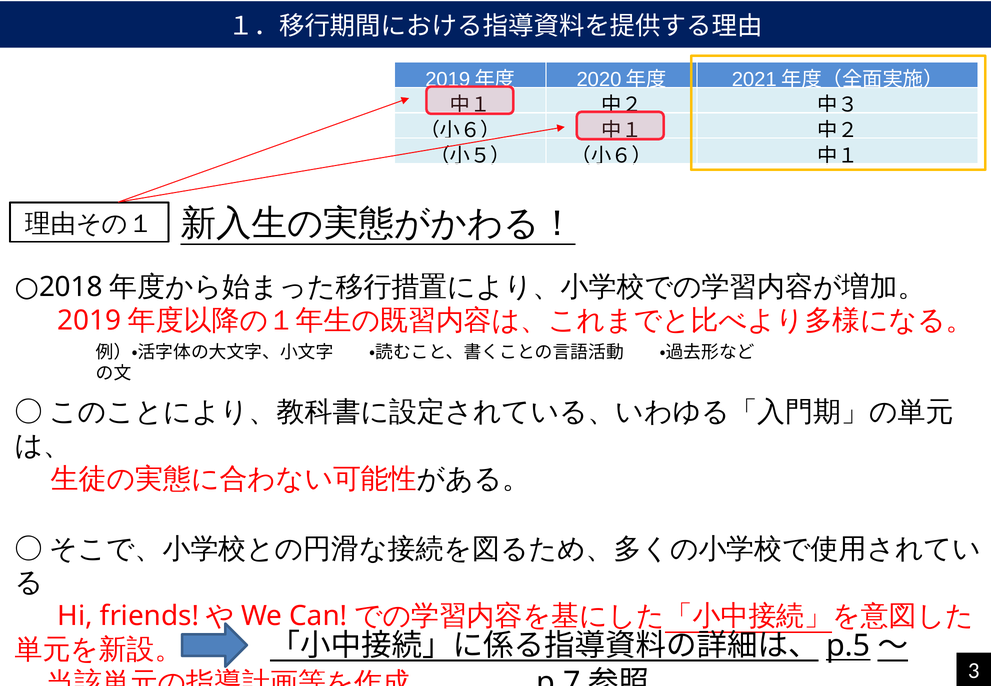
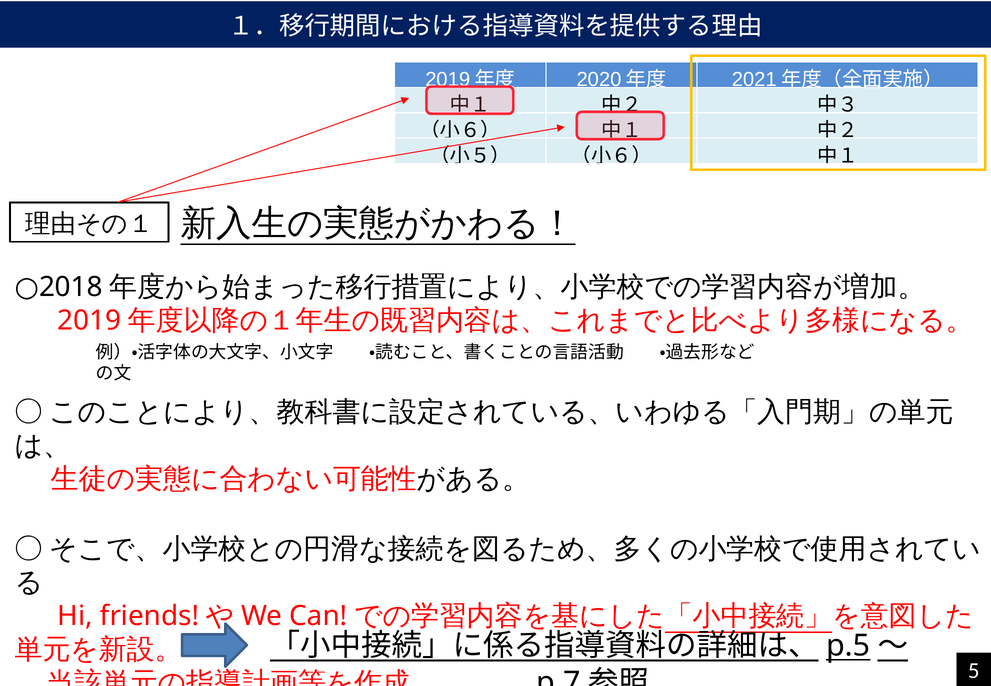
3: 3 -> 5 (974, 671)
